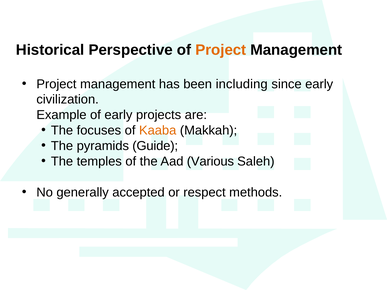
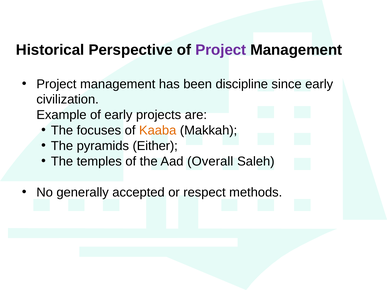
Project colour: orange -> purple (221, 50)
including: including -> discipline (242, 84)
Guide: Guide -> Either (155, 146)
Various: Various -> Overall (210, 161)
